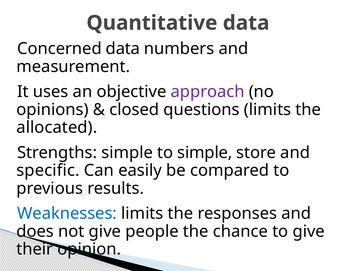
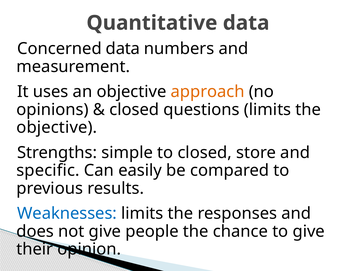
approach colour: purple -> orange (208, 92)
allocated: allocated -> objective (57, 128)
to simple: simple -> closed (205, 153)
